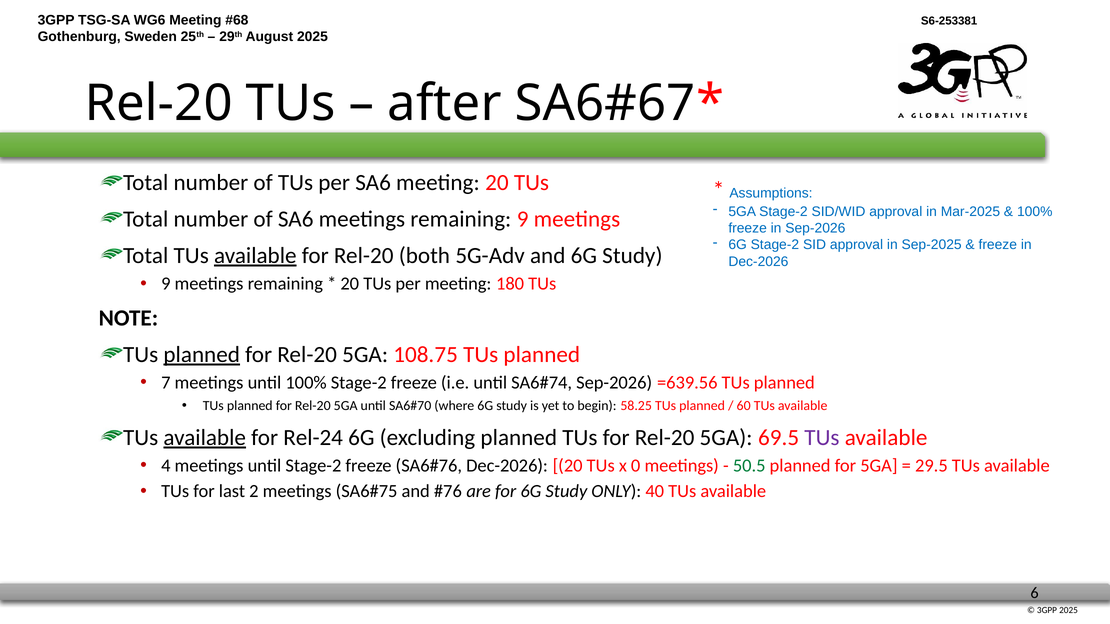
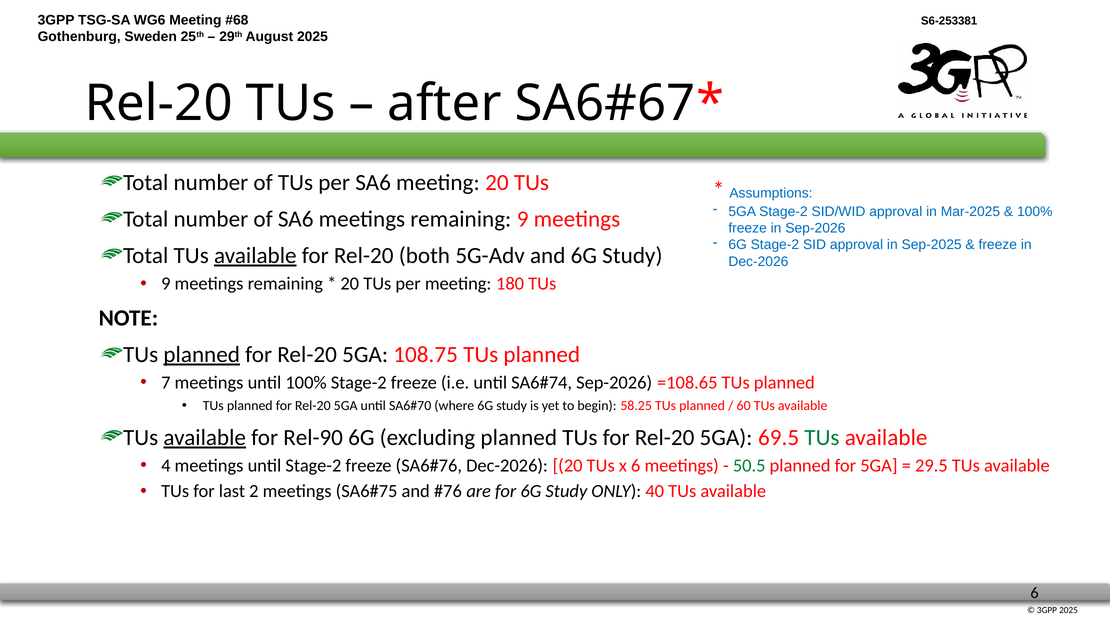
=639.56: =639.56 -> =108.65 (687, 383)
Rel-24: Rel-24 -> Rel-90 (313, 438)
TUs colour: purple -> green (822, 438)
x 0: 0 -> 6 (636, 466)
